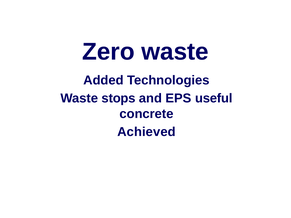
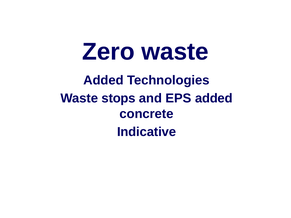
EPS useful: useful -> added (214, 98)
Achieved: Achieved -> Indicative (147, 132)
